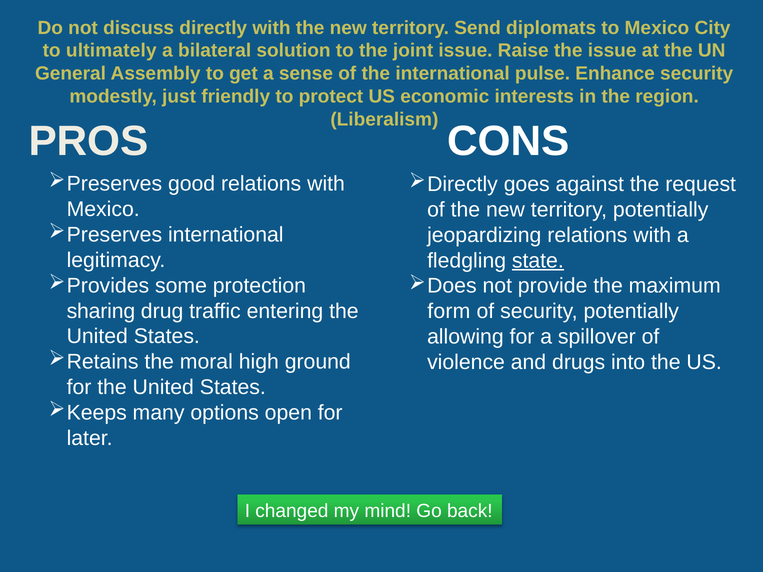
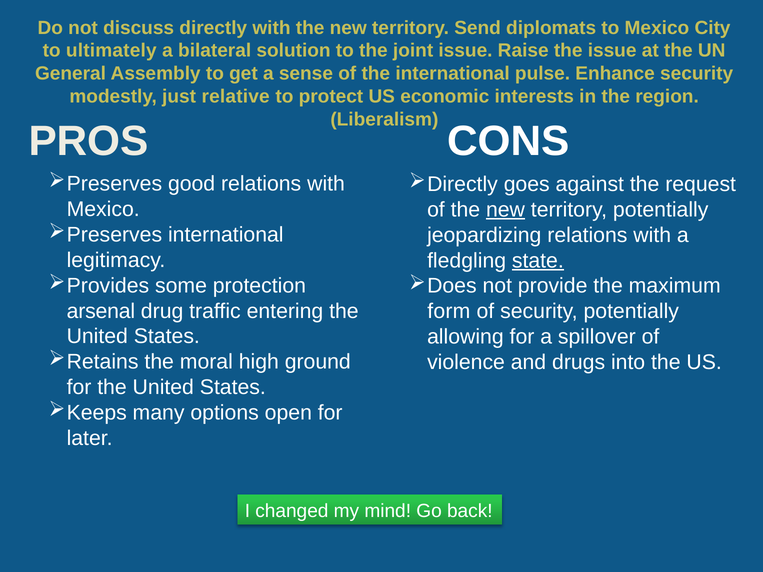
friendly: friendly -> relative (236, 96)
new underline: none -> present (505, 210)
sharing: sharing -> arsenal (101, 311)
